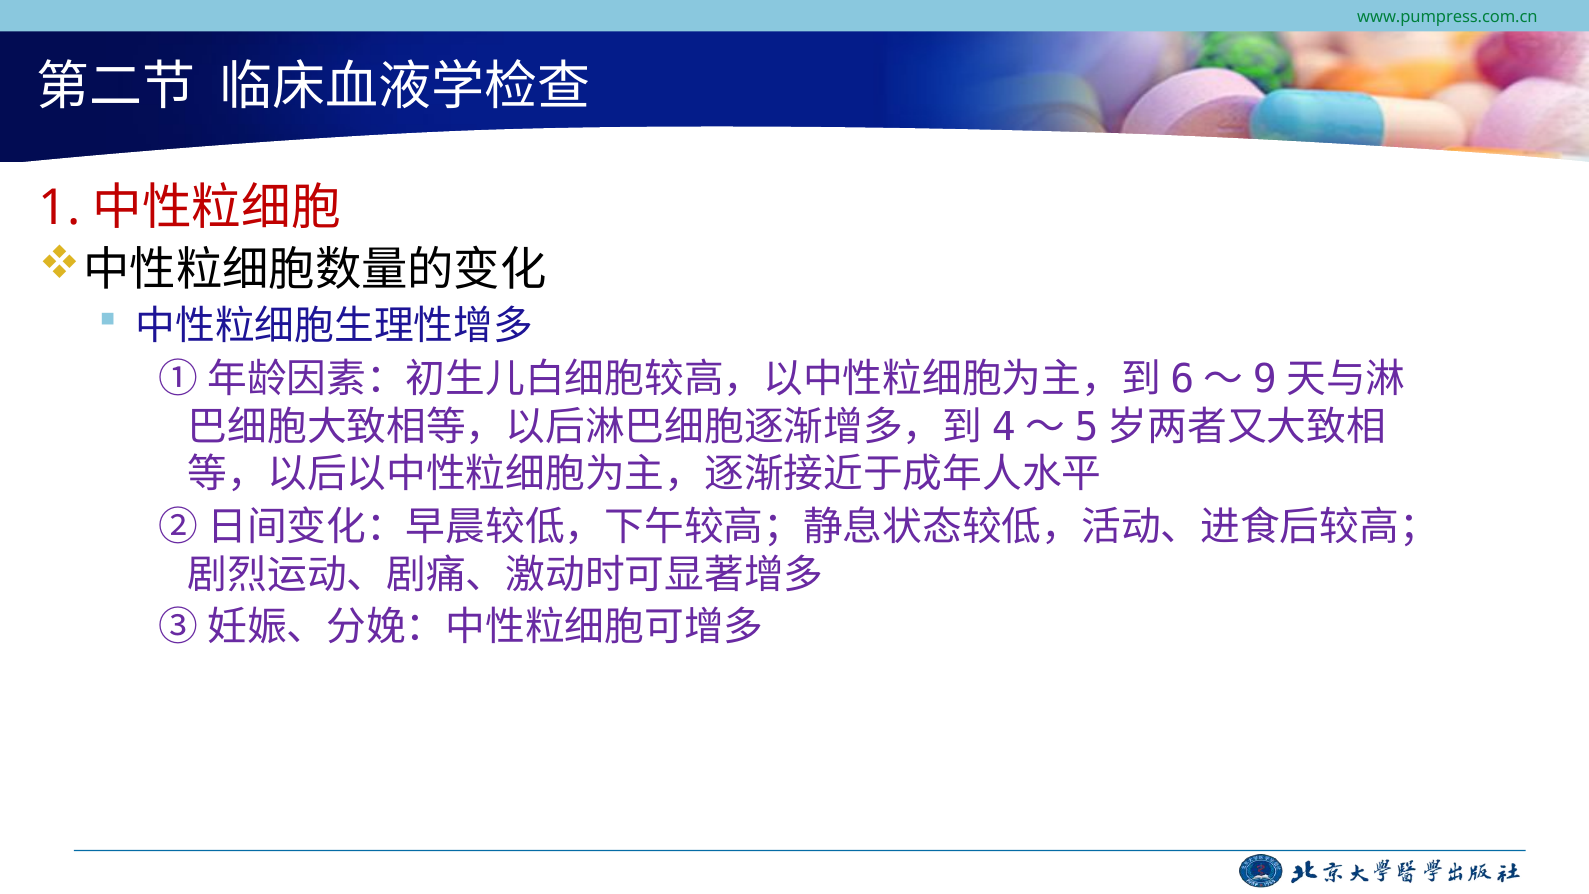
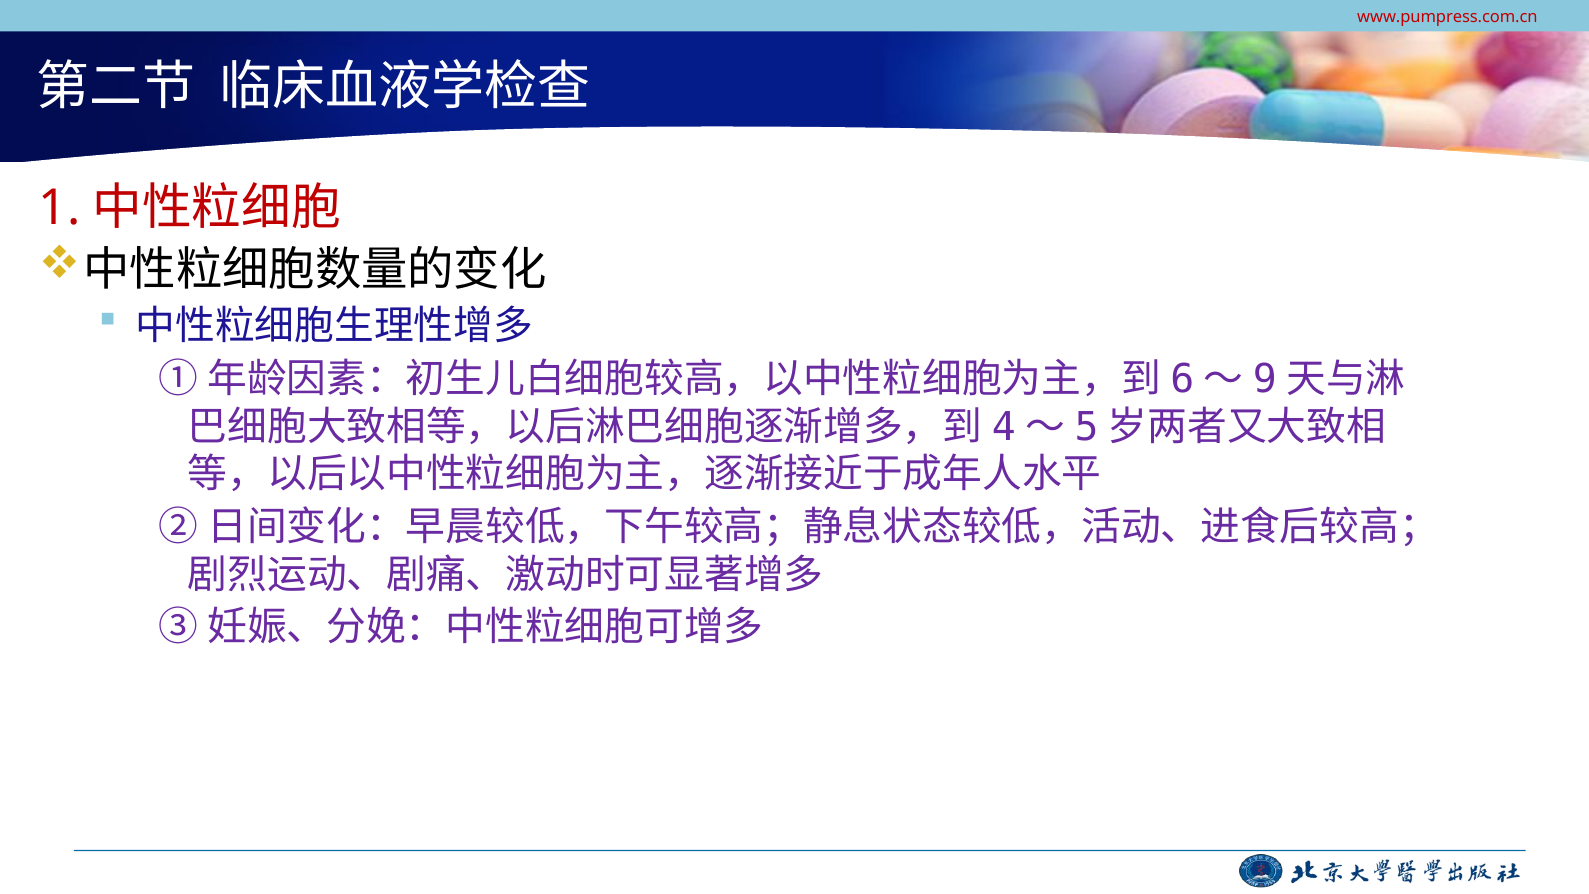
www.pumpress.com.cn colour: green -> red (1447, 17)
